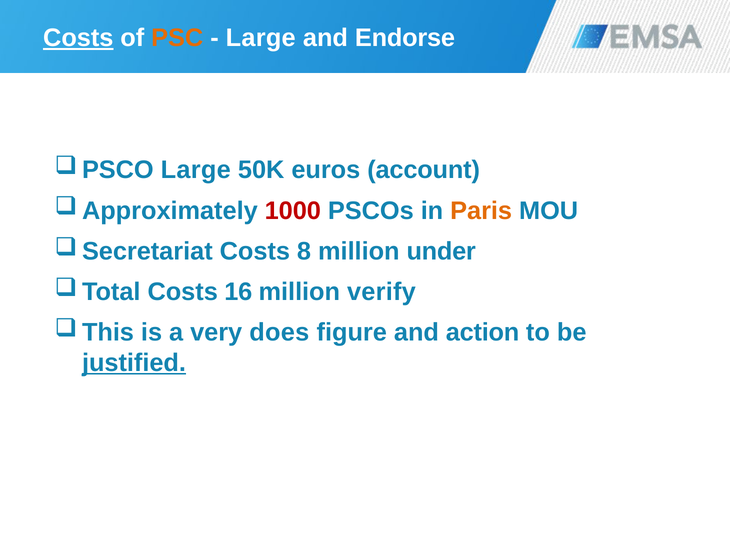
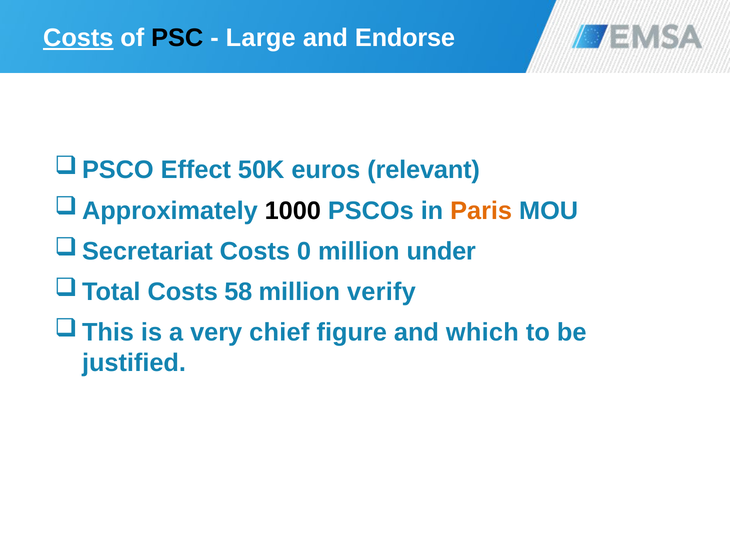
PSC colour: orange -> black (177, 38)
Large: Large -> Effect (196, 170)
account: account -> relevant (424, 170)
1000 colour: red -> black (293, 211)
8: 8 -> 0 (304, 251)
16: 16 -> 58 (238, 292)
does: does -> chief (279, 332)
action: action -> which (482, 332)
justified underline: present -> none (134, 363)
